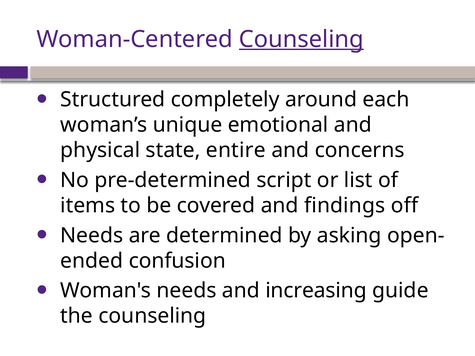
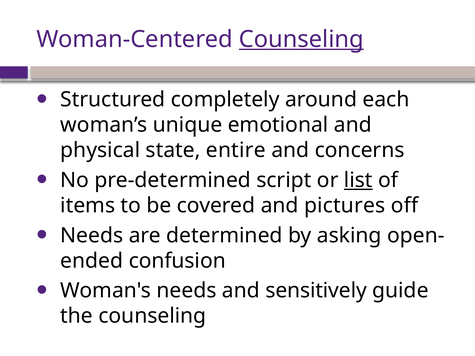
list underline: none -> present (358, 180)
findings: findings -> pictures (345, 206)
increasing: increasing -> sensitively (316, 291)
